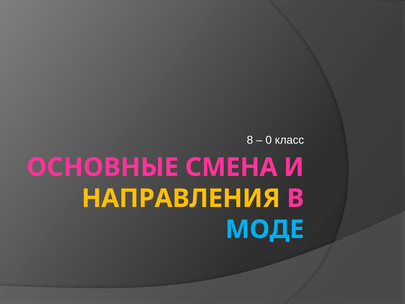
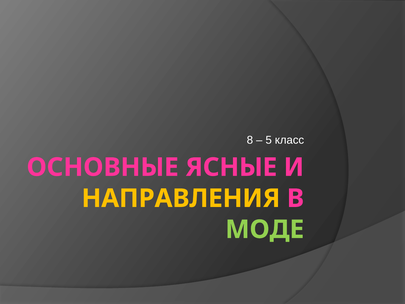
0: 0 -> 5 (269, 140)
СМЕНА: СМЕНА -> ЯСНЫЕ (231, 167)
МОДЕ colour: light blue -> light green (265, 229)
